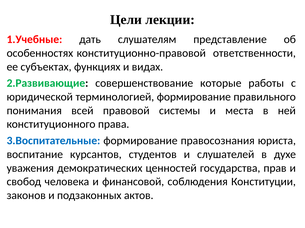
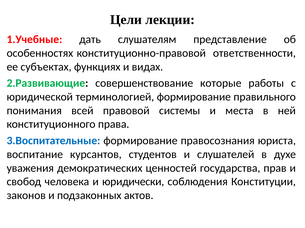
финансовой: финансовой -> юридически (133, 182)
